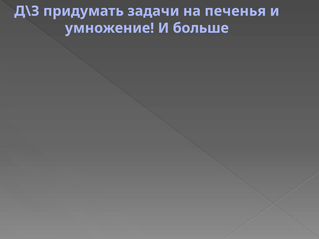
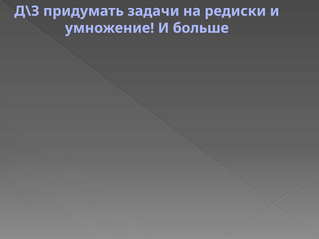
печенья: печенья -> редиски (235, 11)
